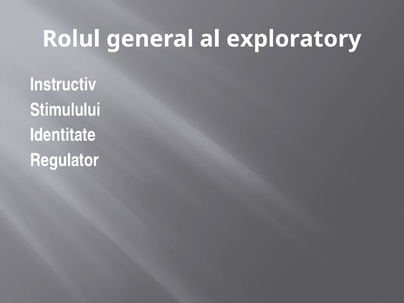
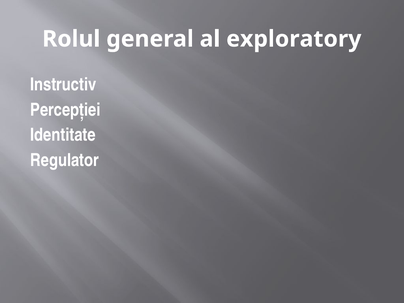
Stimulului: Stimulului -> Percepţiei (65, 110)
